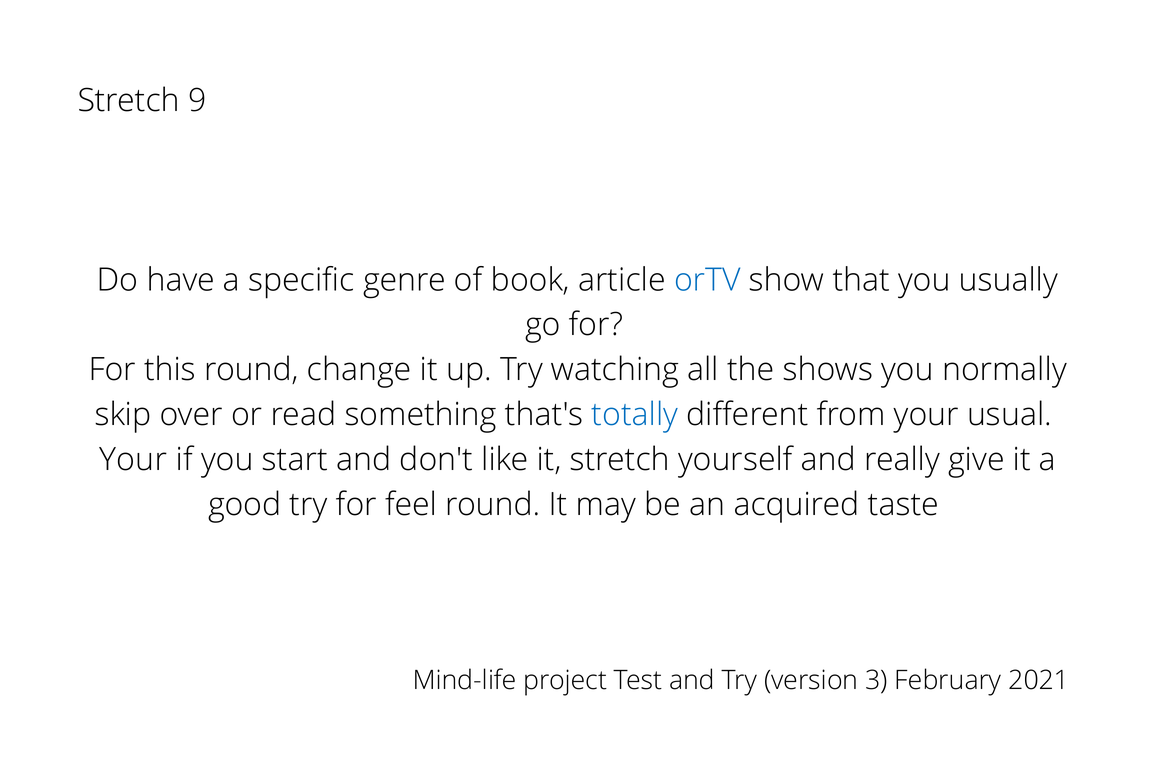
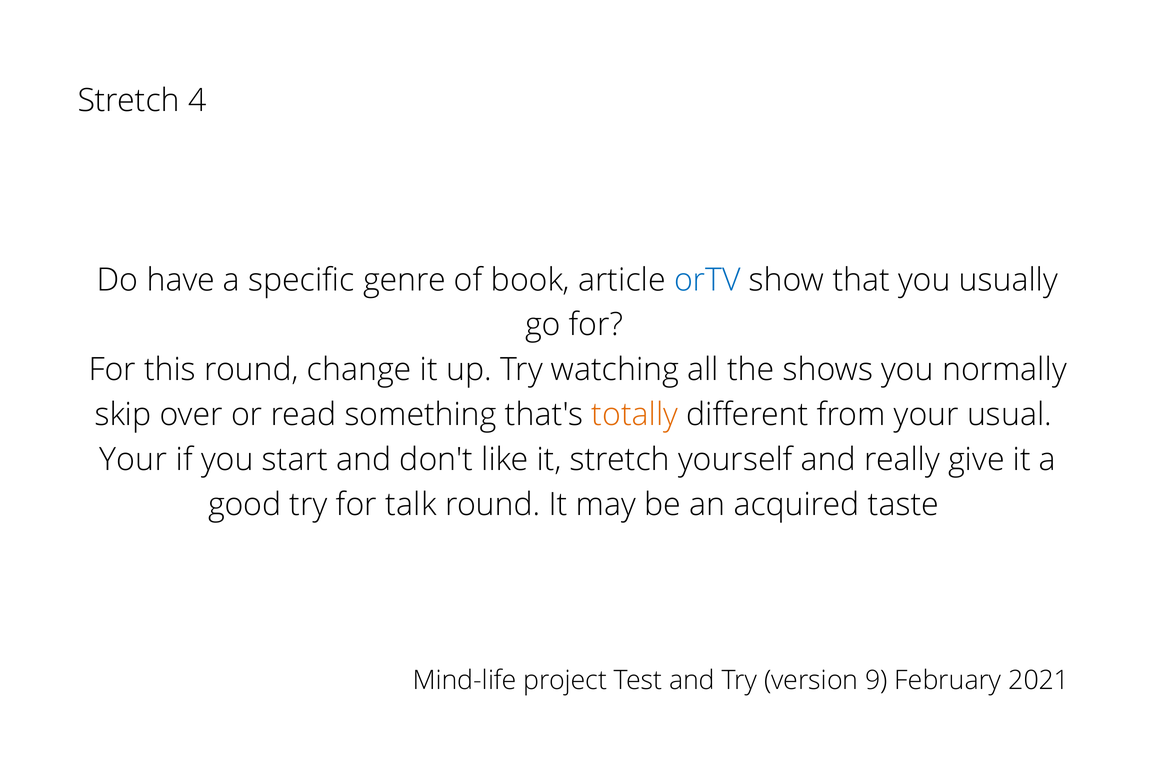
9: 9 -> 4 (197, 101)
totally colour: blue -> orange (635, 415)
feel: feel -> talk (411, 505)
3: 3 -> 9 (876, 681)
